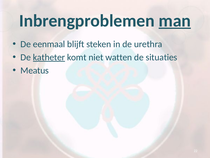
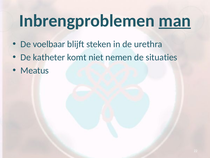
eenmaal: eenmaal -> voelbaar (49, 44)
katheter underline: present -> none (49, 57)
watten: watten -> nemen (119, 57)
